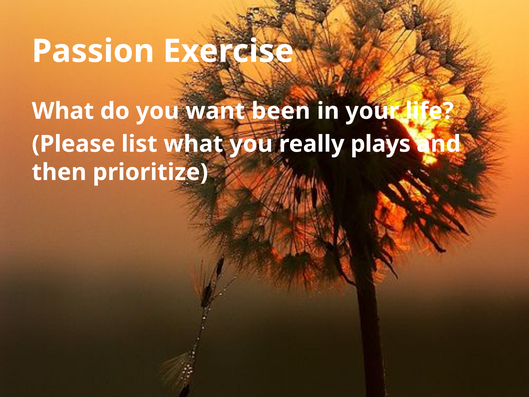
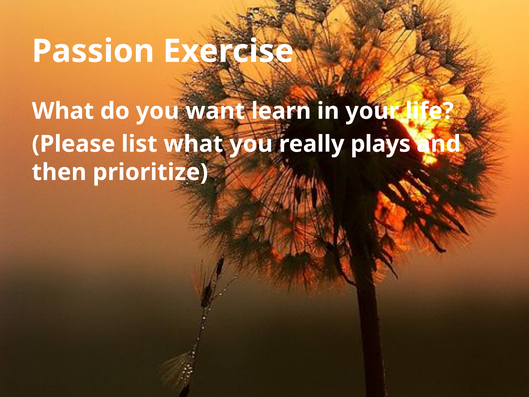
been: been -> learn (281, 111)
